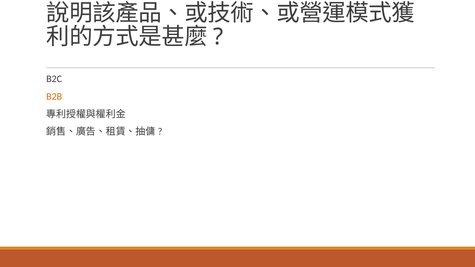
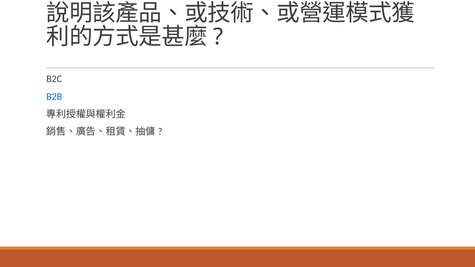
B2B colour: orange -> blue (54, 97)
